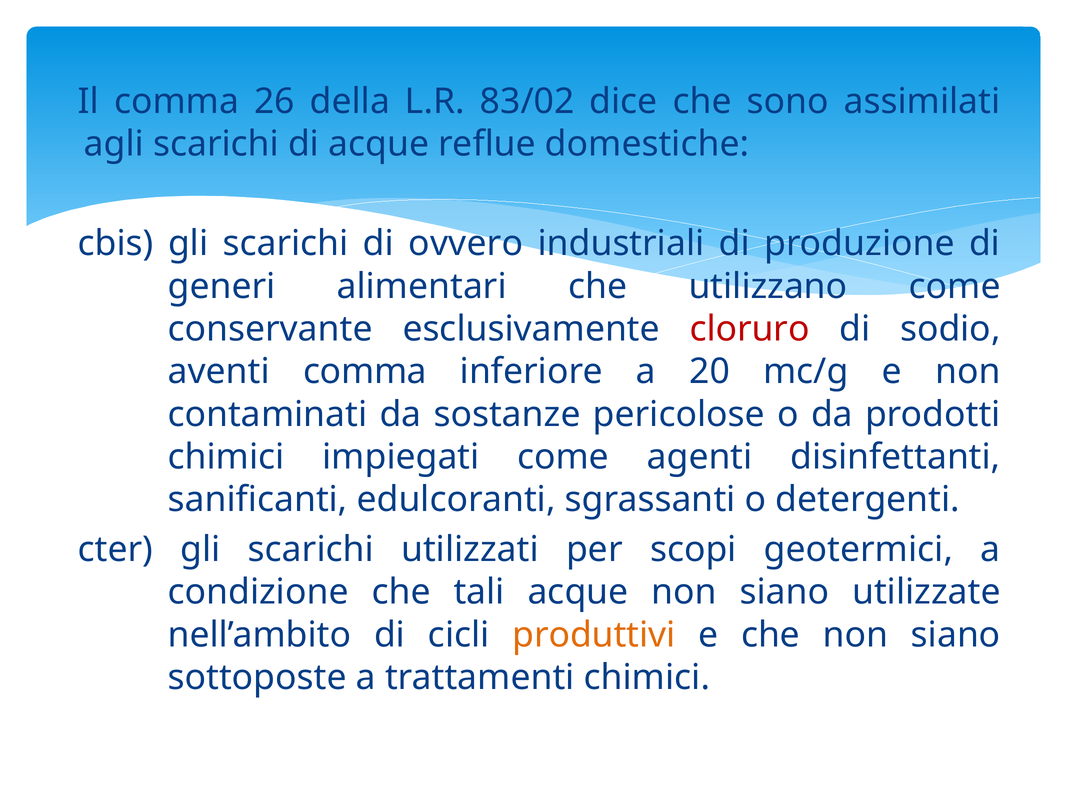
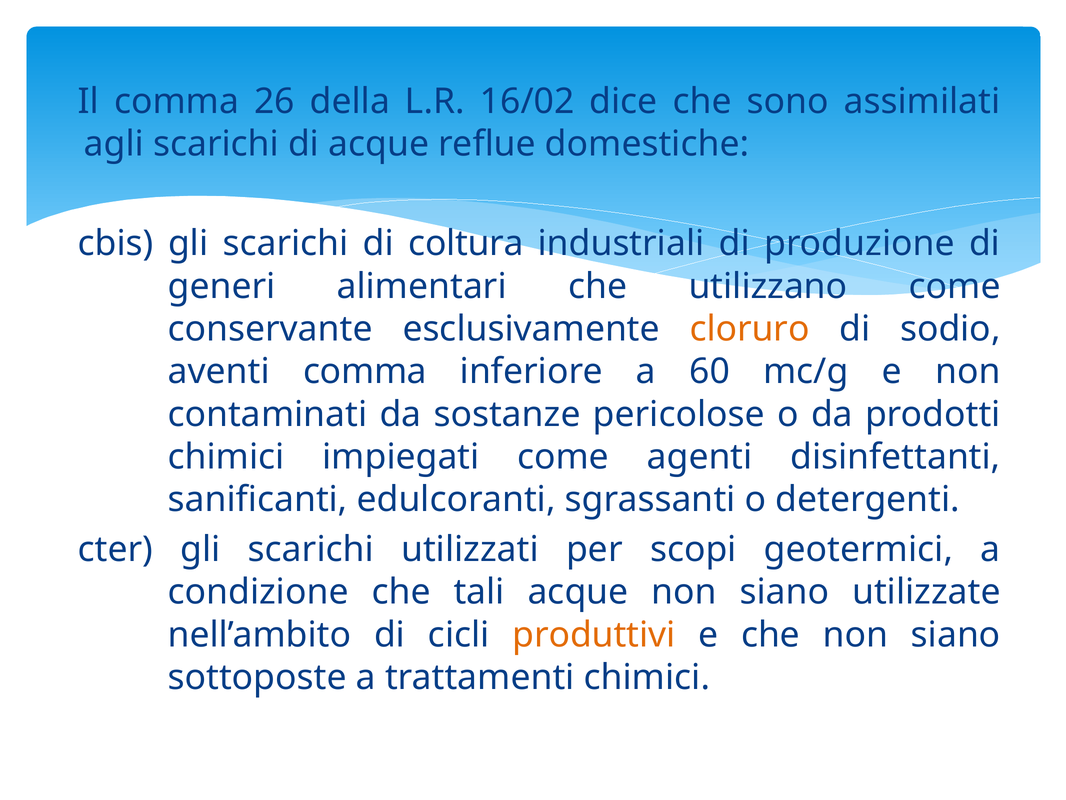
83/02: 83/02 -> 16/02 (527, 102)
ovvero: ovvero -> coltura (466, 244)
cloruro colour: red -> orange (750, 329)
20: 20 -> 60 (710, 372)
